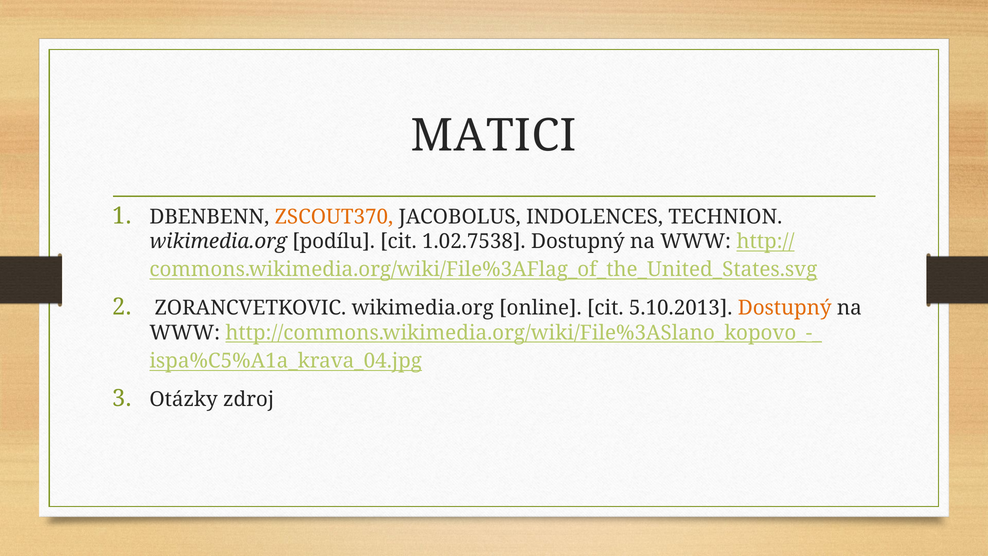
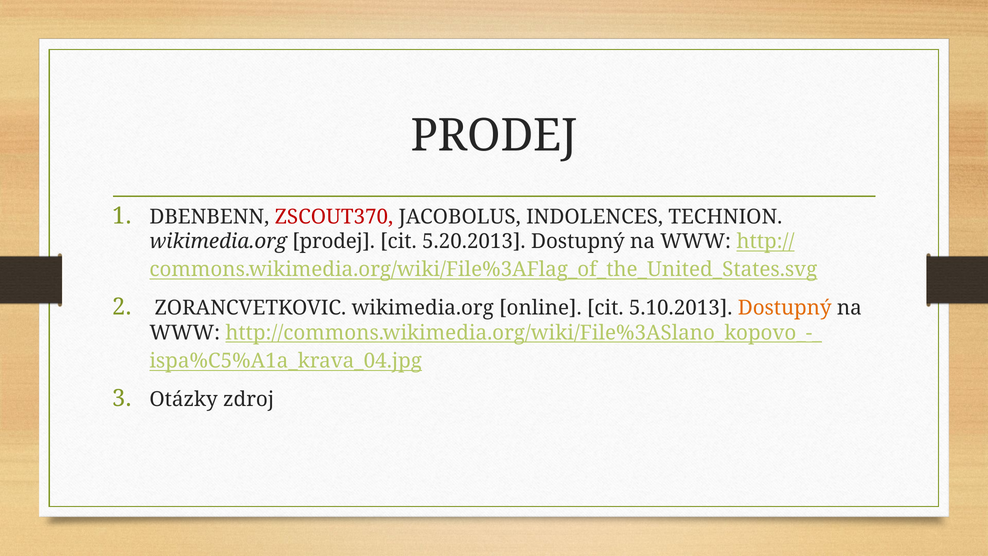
MATICI: MATICI -> PRODEJ (494, 136)
ZSCOUT370 colour: orange -> red (334, 217)
wikimedia.org podílu: podílu -> prodej (334, 241)
1.02.7538: 1.02.7538 -> 5.20.2013 (474, 241)
